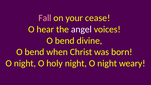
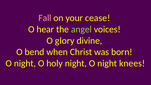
angel colour: white -> light green (81, 29)
bend: bend -> glory (65, 41)
weary: weary -> knees (132, 63)
